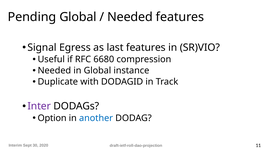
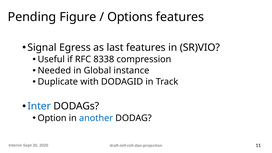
Pending Global: Global -> Figure (78, 17)
Needed: Needed -> Options (130, 17)
6680: 6680 -> 8338 (104, 59)
Inter colour: purple -> blue (39, 106)
